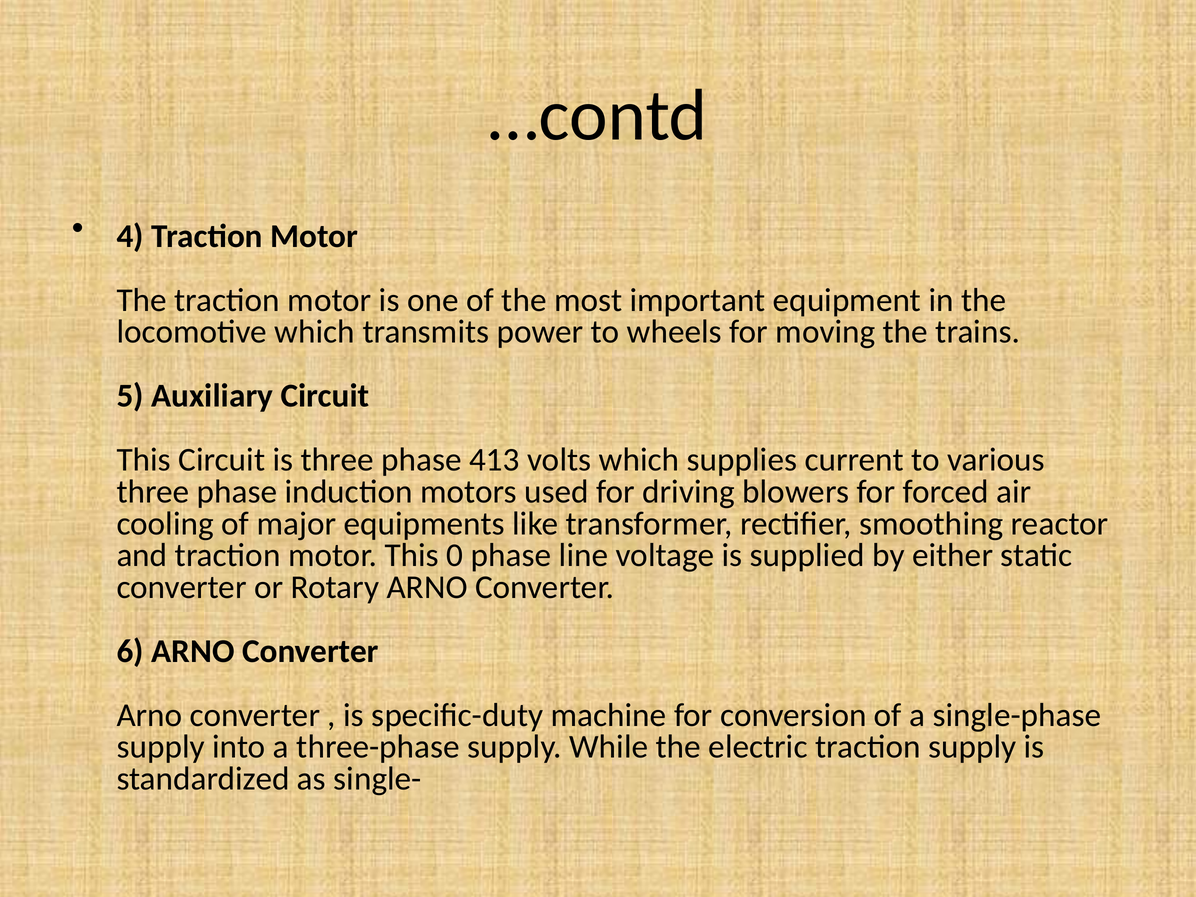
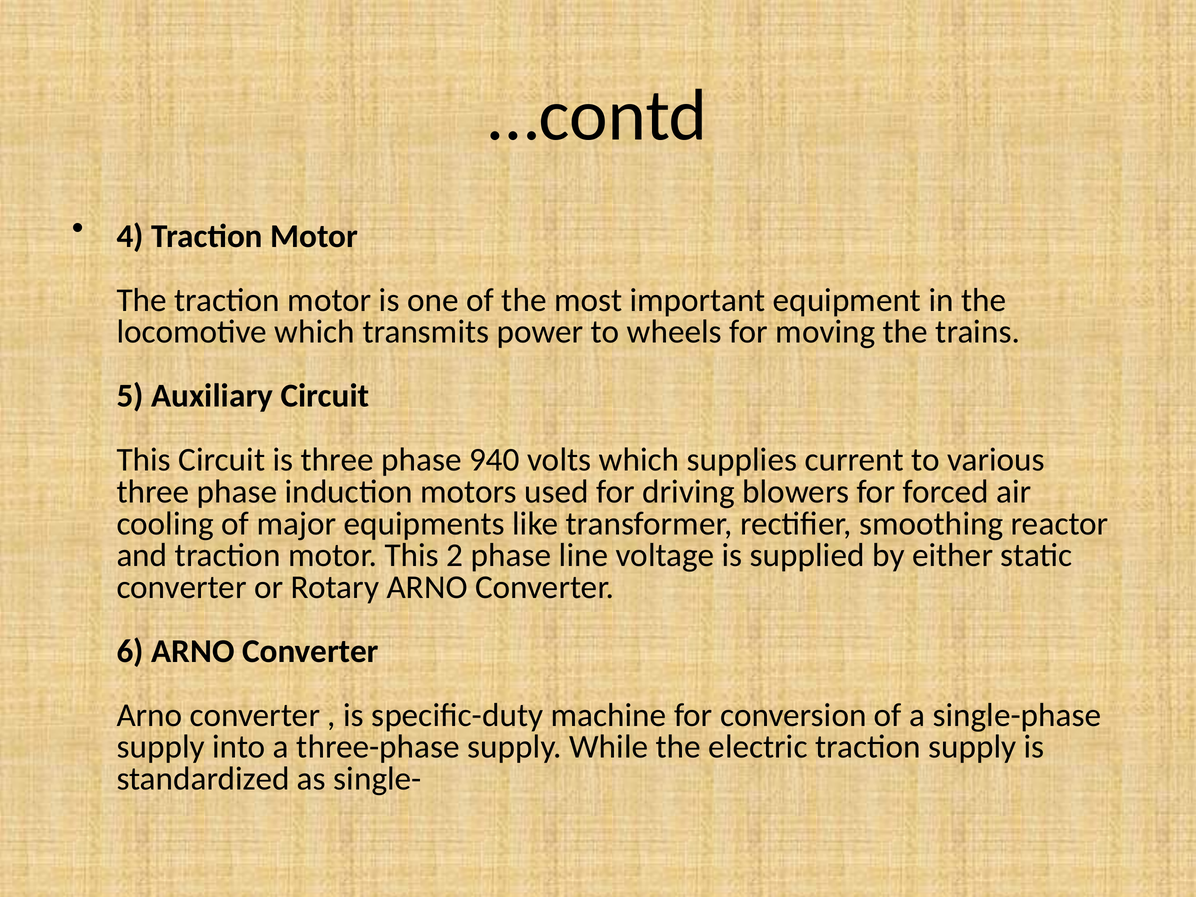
413: 413 -> 940 (494, 460)
0: 0 -> 2 (455, 555)
